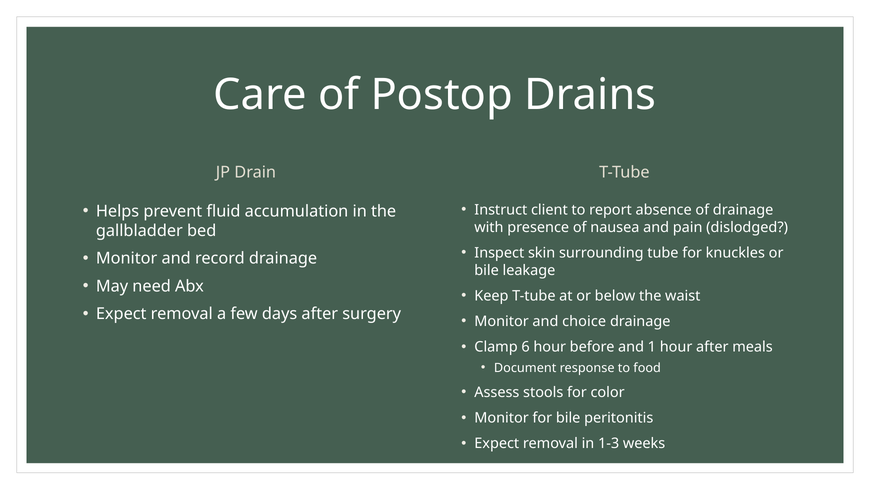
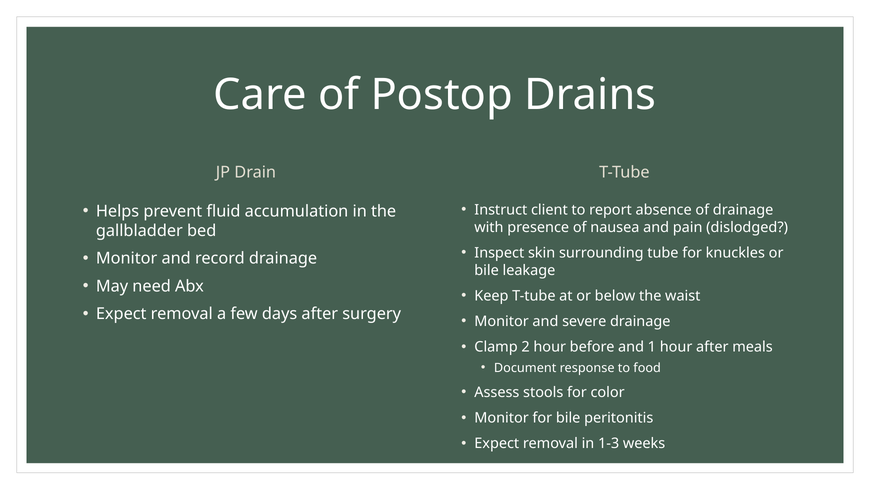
choice: choice -> severe (584, 321)
6: 6 -> 2 (526, 347)
